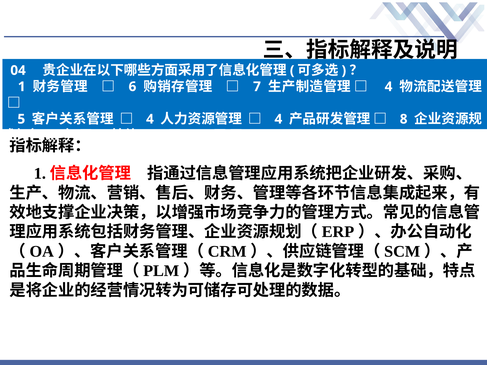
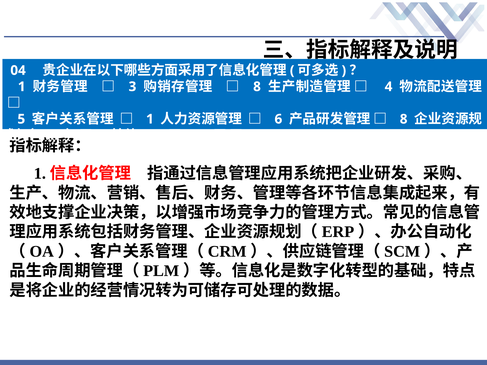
6: 6 -> 3 (132, 87)
7: 7 -> 8 (257, 87)
4: 4 -> 1 (150, 119)
4: 4 -> 6 (278, 119)
